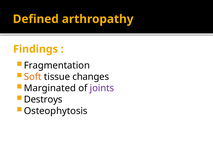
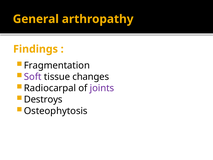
Defined: Defined -> General (36, 19)
Soft colour: orange -> purple (33, 77)
Marginated: Marginated -> Radiocarpal (50, 88)
